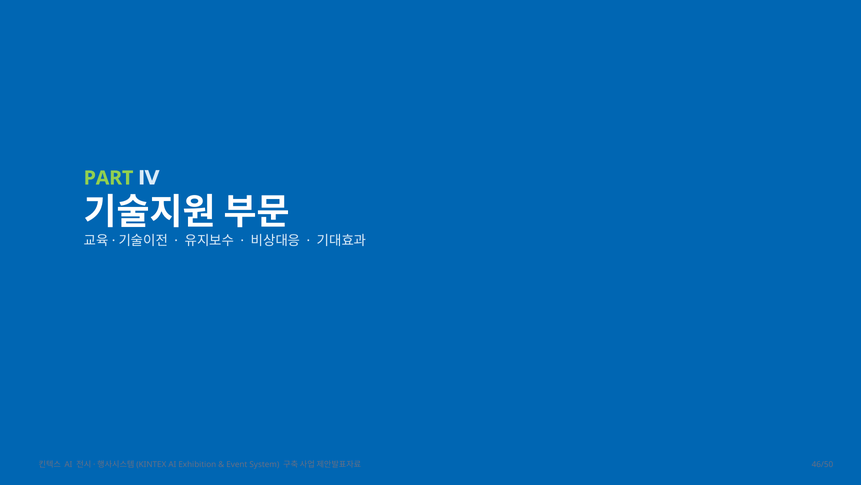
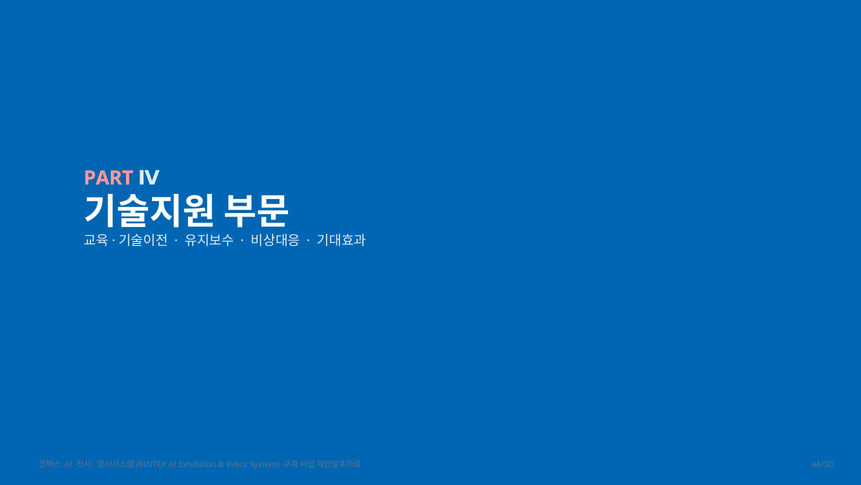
PART colour: light green -> pink (108, 178)
